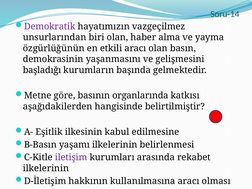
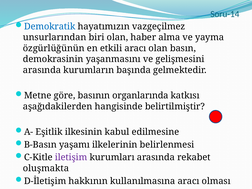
Demokratik colour: purple -> blue (50, 26)
başladığı: başladığı -> arasında (42, 70)
ilkelerinin: ilkelerinin -> oluşmakta (46, 168)
